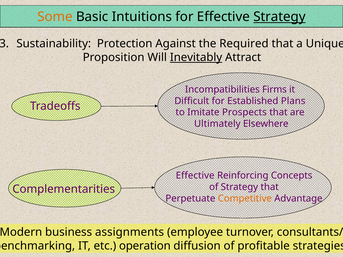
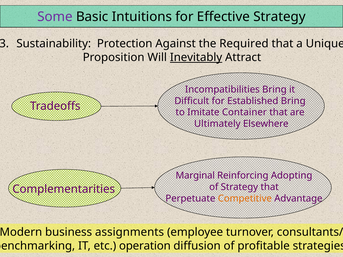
Some colour: orange -> purple (55, 17)
Strategy underline: present -> none (279, 17)
Incompatibilities Firms: Firms -> Bring (274, 90)
Established Plans: Plans -> Bring (293, 101)
Prospects: Prospects -> Container (244, 112)
Effective: Effective -> Marginal (195, 176)
Concepts: Concepts -> Adopting (292, 176)
